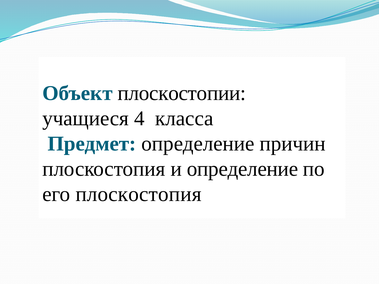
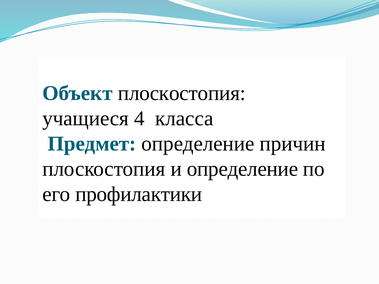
Объект плоскостопии: плоскостопии -> плоскостопия (182, 93)
его плоскостопия: плоскостопия -> профилактики (139, 194)
